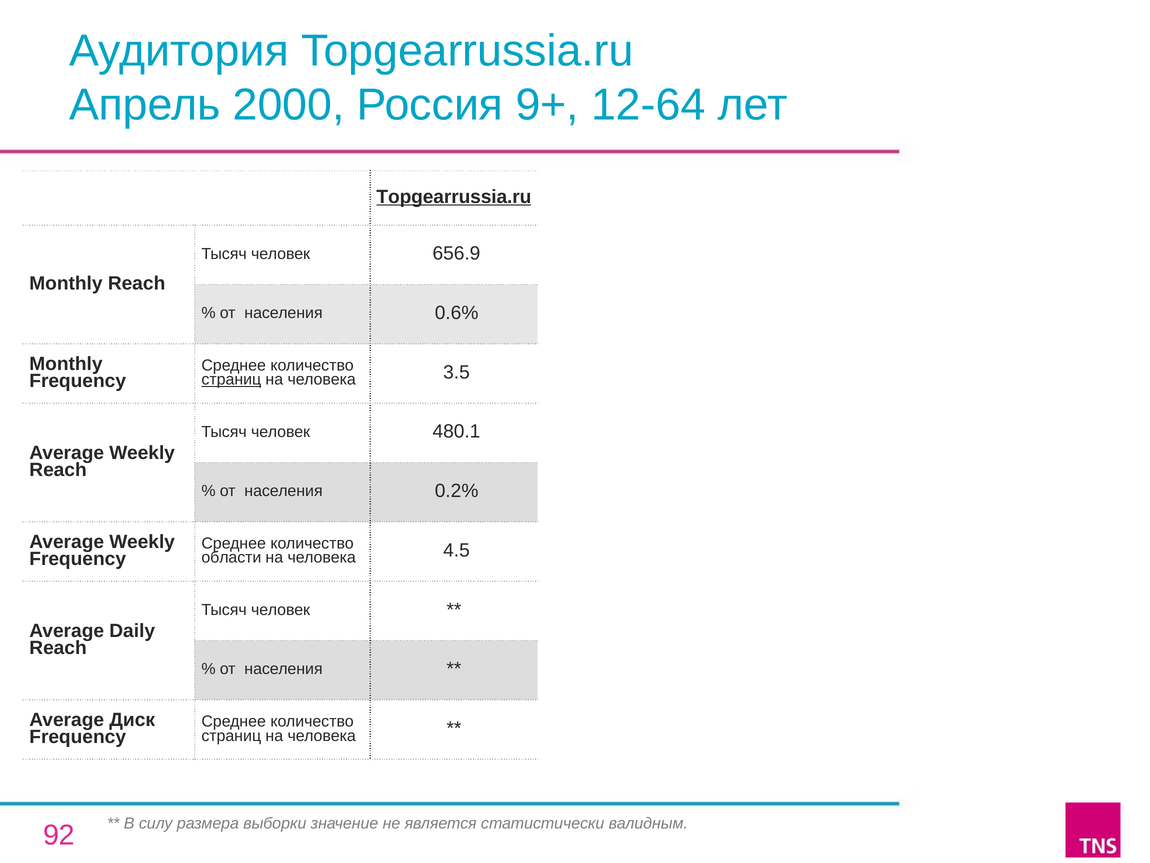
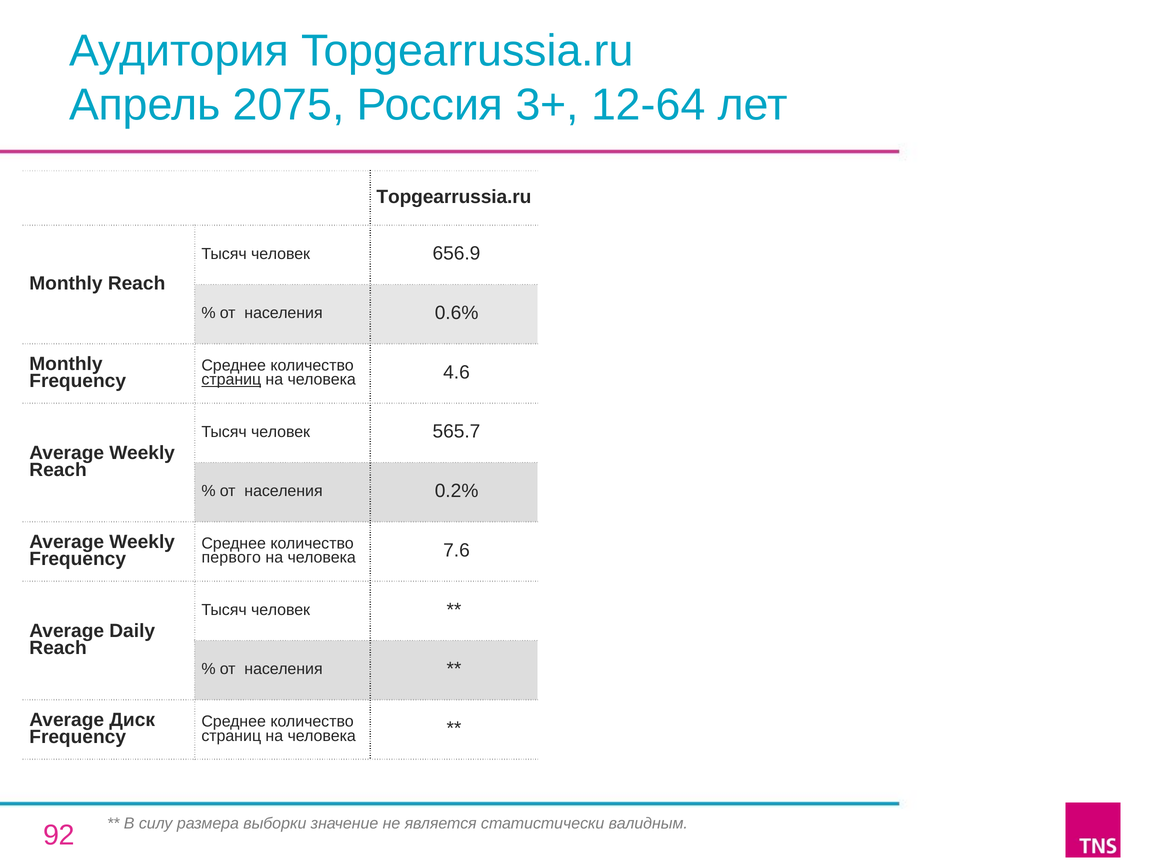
2000: 2000 -> 2075 (289, 105)
9+: 9+ -> 3+ (547, 105)
Topgearrussia.ru underline: present -> none (454, 197)
3.5: 3.5 -> 4.6 (457, 372)
480.1: 480.1 -> 565.7 (456, 431)
области: области -> первого (231, 557)
4.5: 4.5 -> 7.6 (457, 550)
